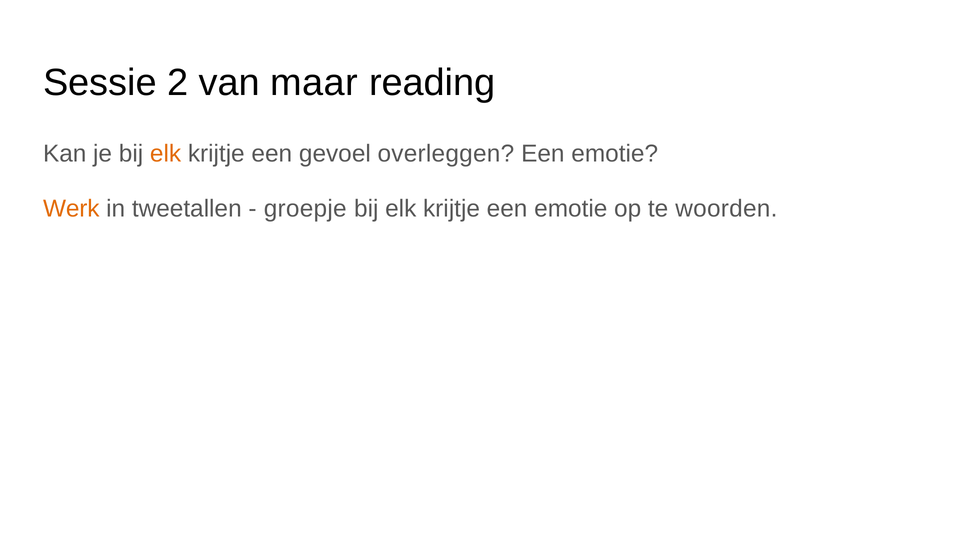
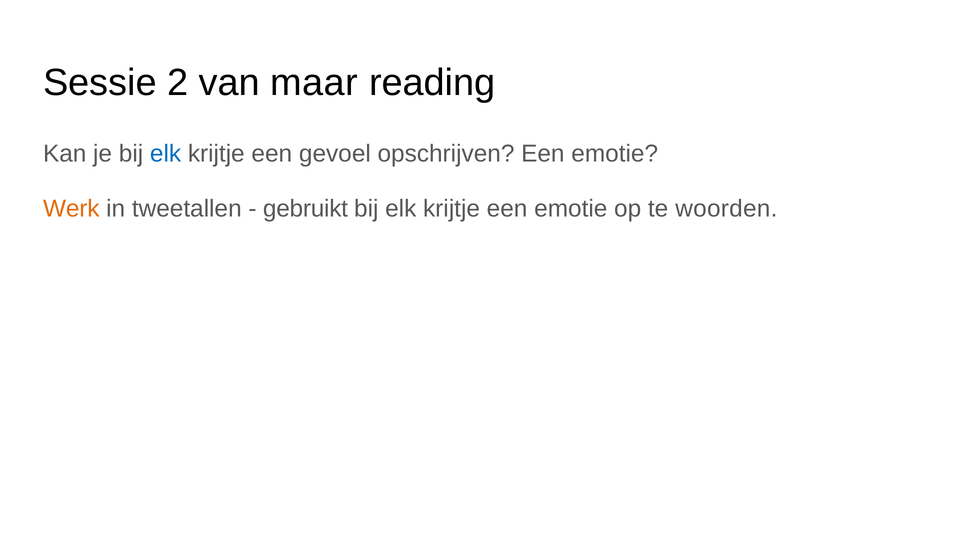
elk colour: orange -> blue (166, 153)
overleggen: overleggen -> opschrijven (446, 153)
groepje: groepje -> gebruikt (305, 209)
